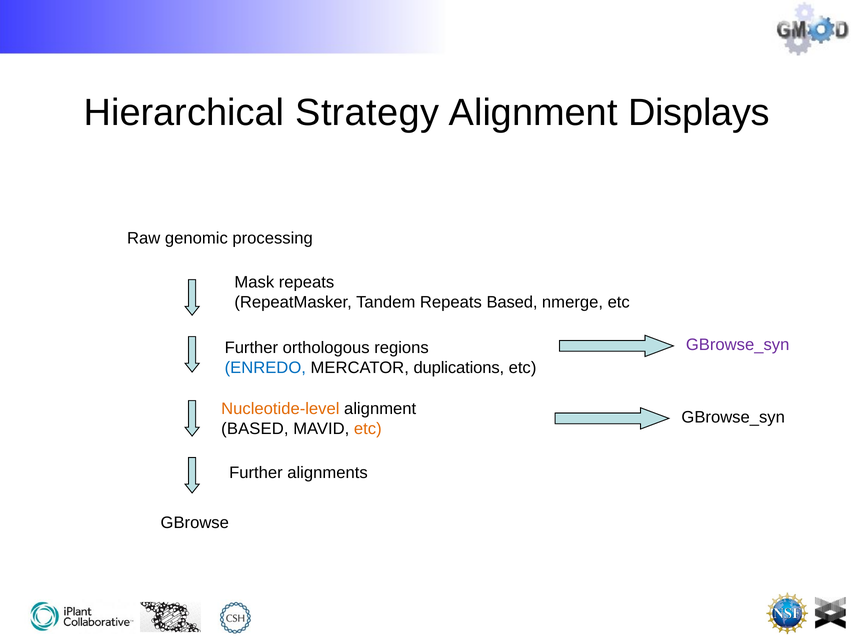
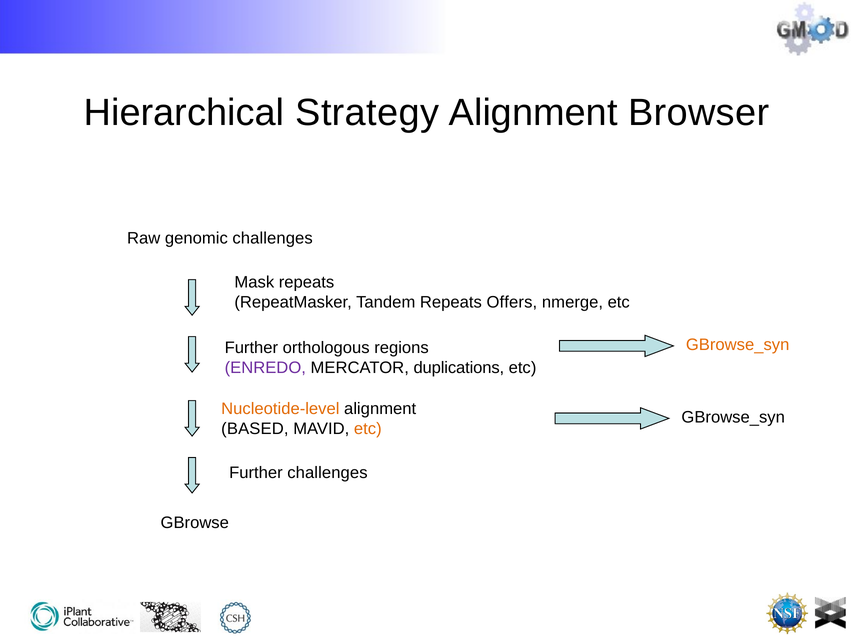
Displays: Displays -> Browser (699, 113)
genomic processing: processing -> challenges (273, 238)
Repeats Based: Based -> Offers (512, 303)
GBrowse_syn colour: purple -> orange (738, 345)
ENREDO colour: blue -> purple (265, 368)
Further alignments: alignments -> challenges (327, 473)
